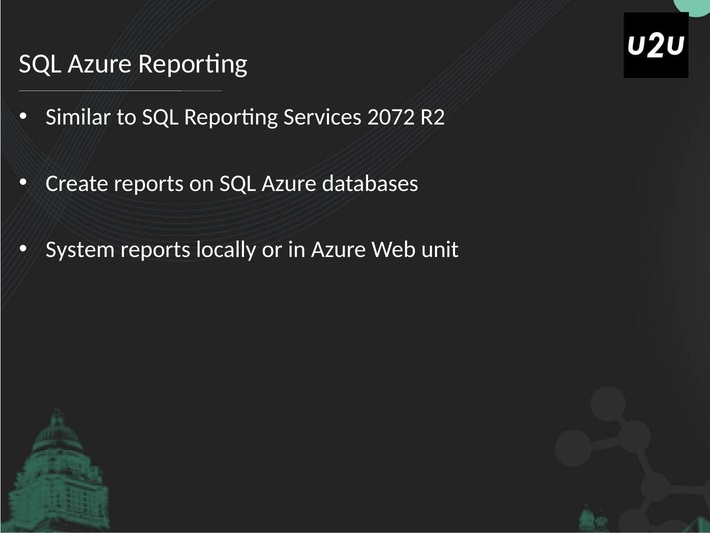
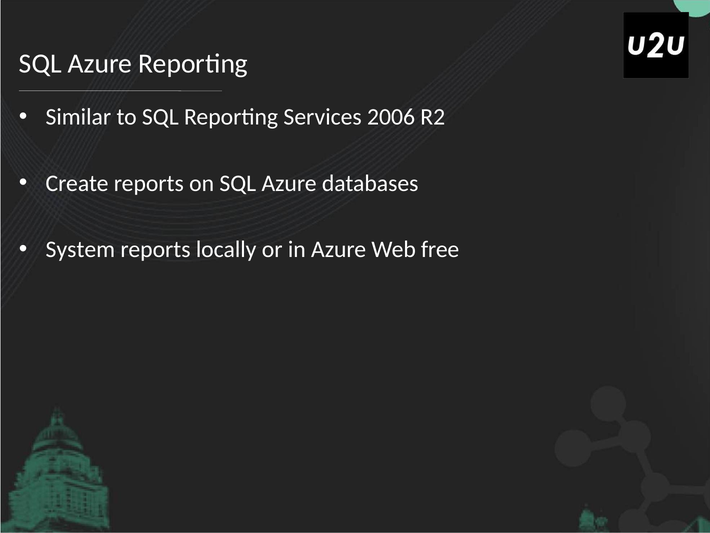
2072: 2072 -> 2006 (391, 117)
unit: unit -> free (440, 249)
